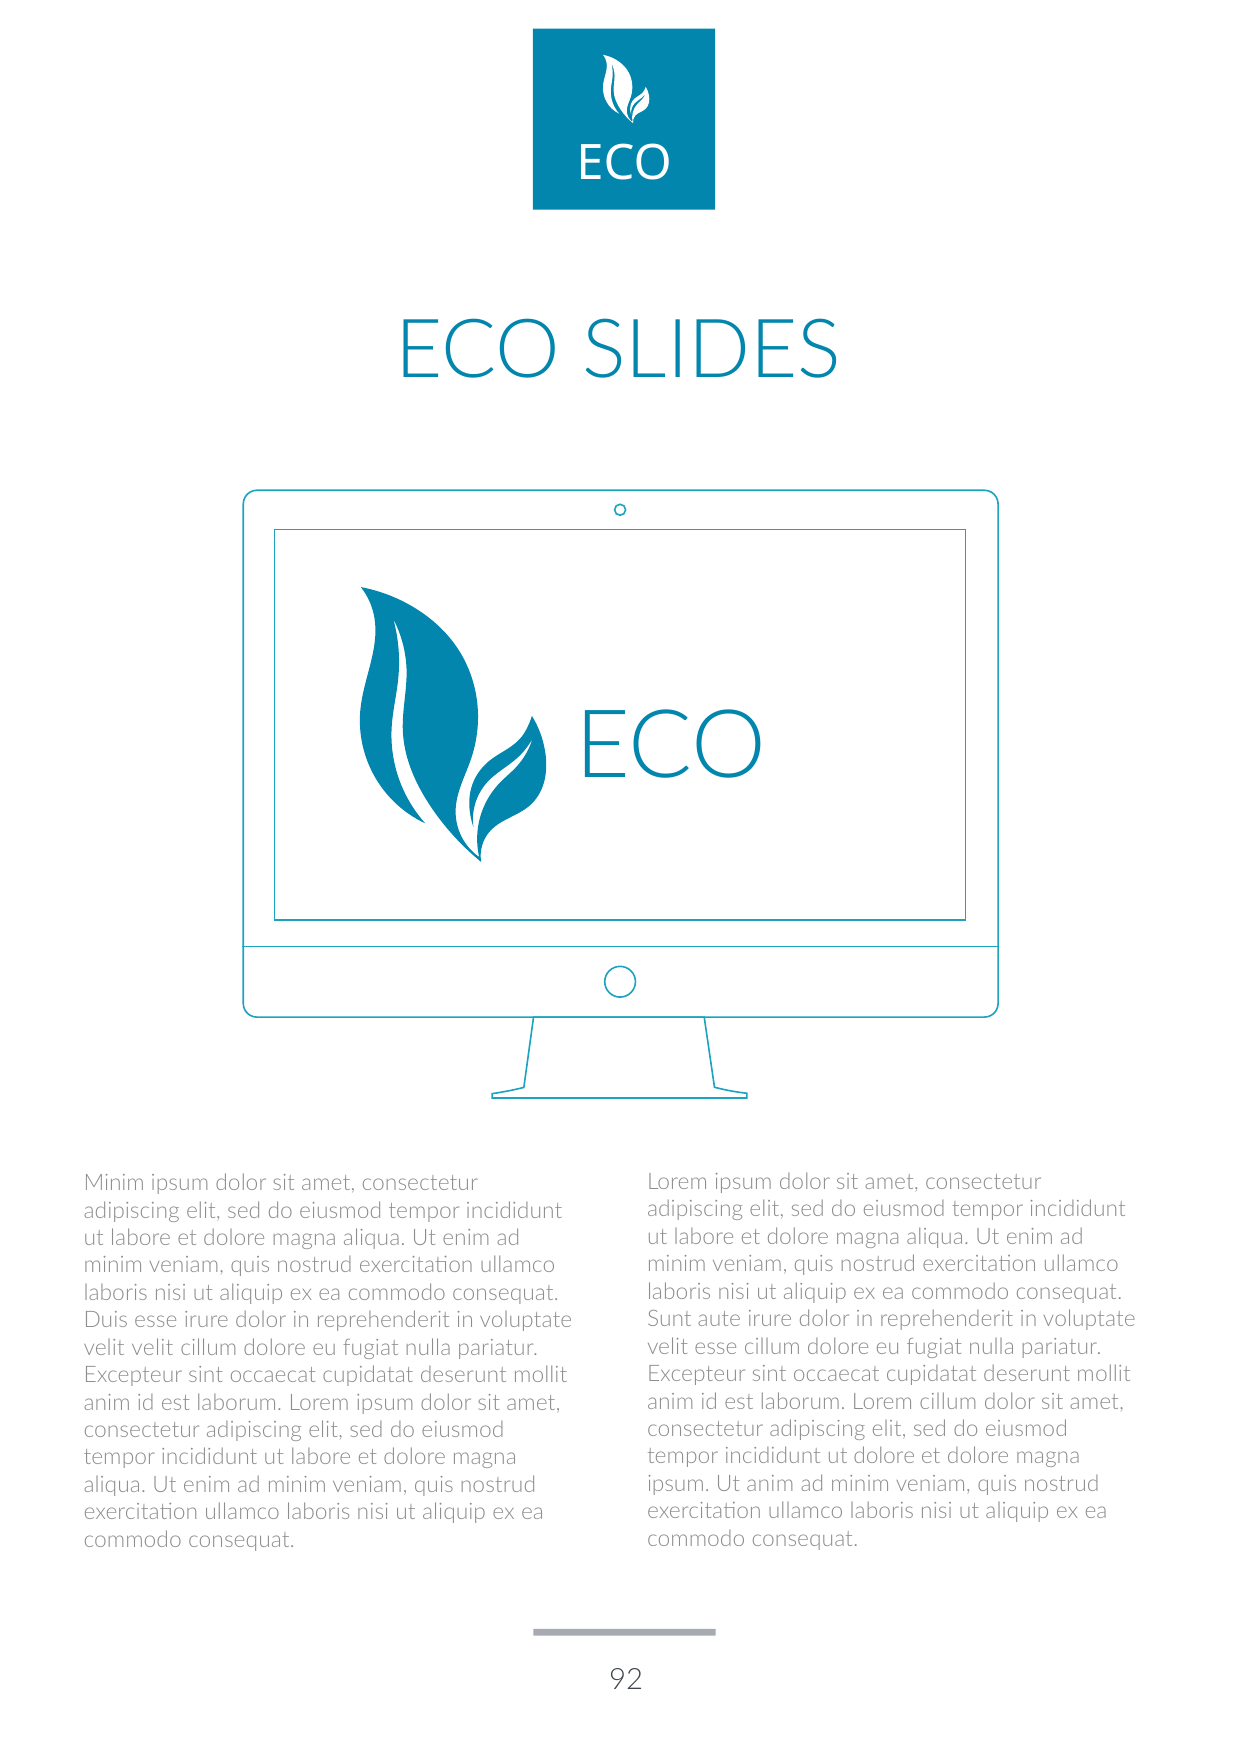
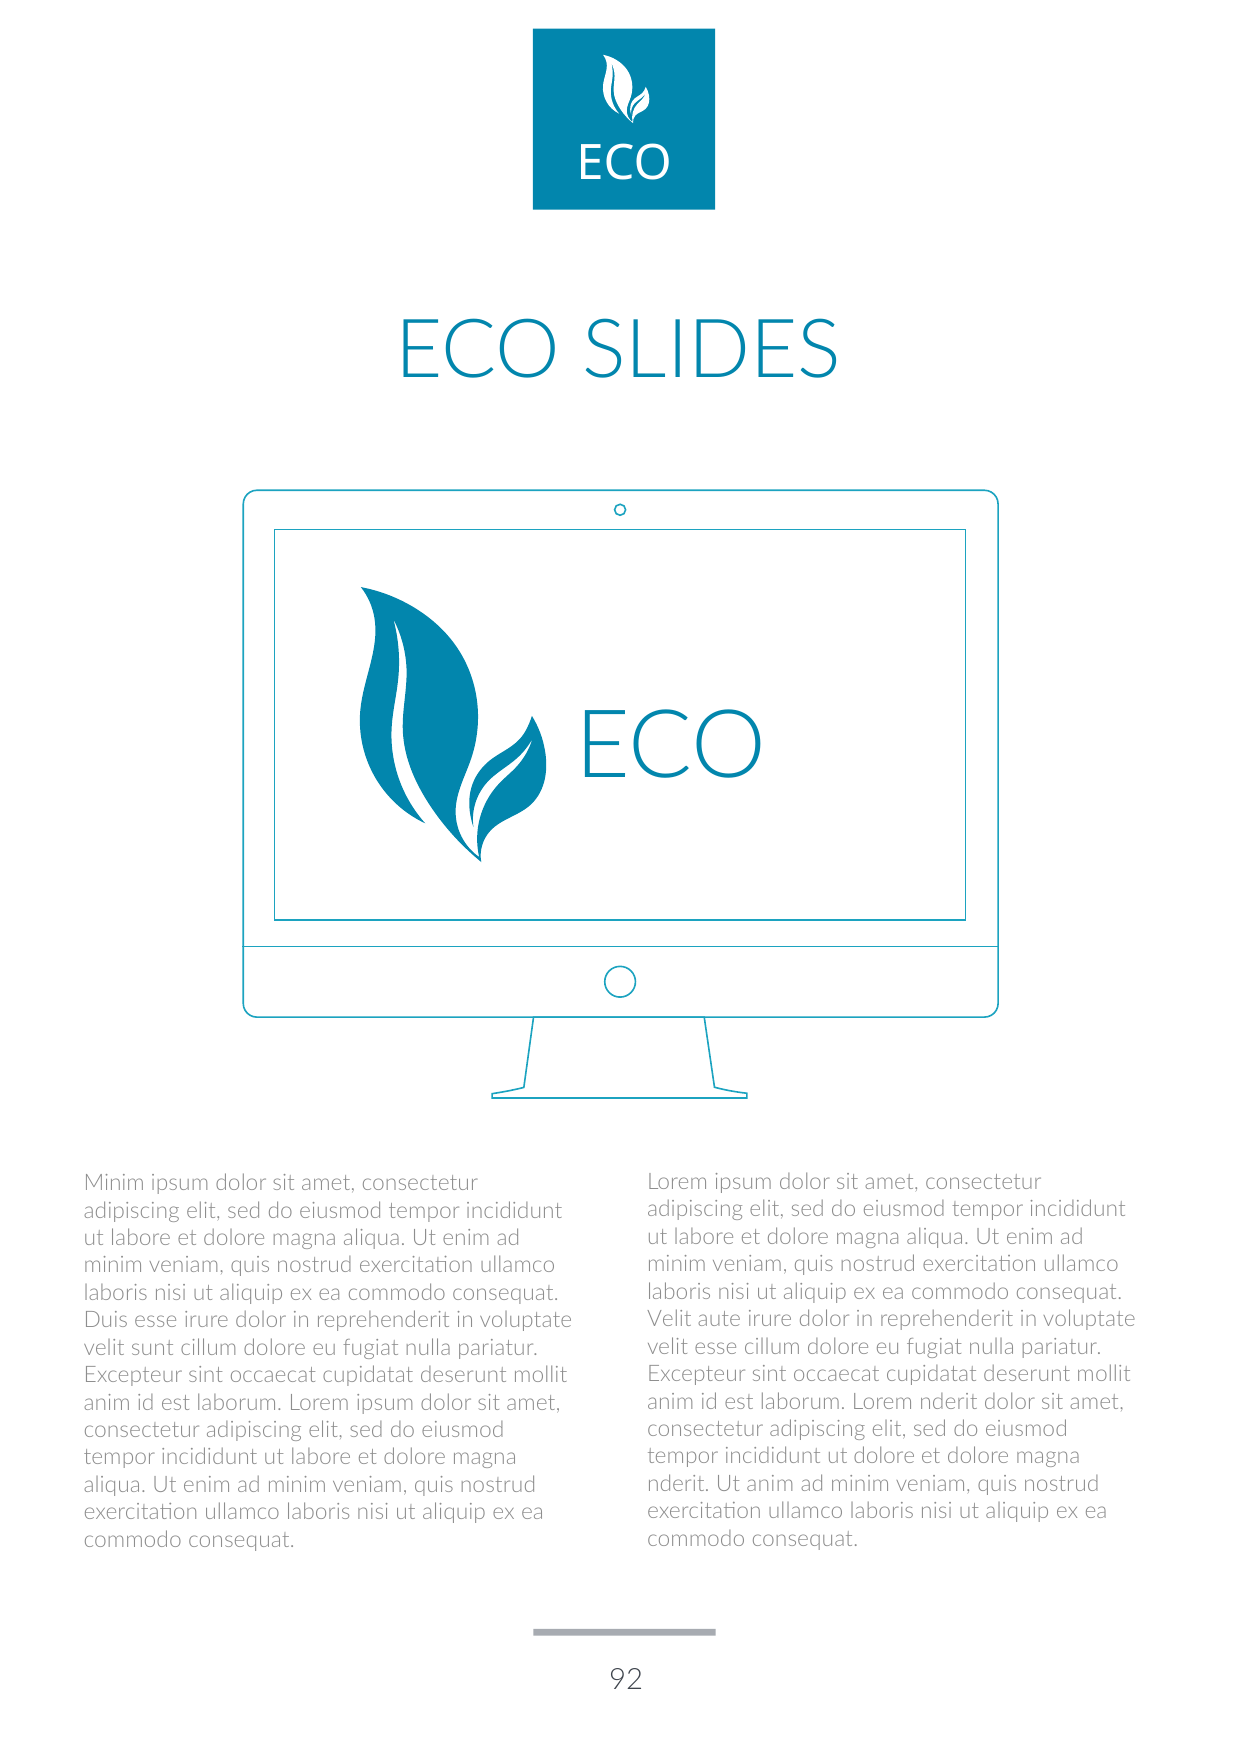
Sunt: Sunt -> Velit (669, 1319)
velit velit: velit -> sunt (152, 1348)
Lorem cillum: cillum -> nderit (948, 1402)
ipsum: ipsum -> nderit (678, 1484)
